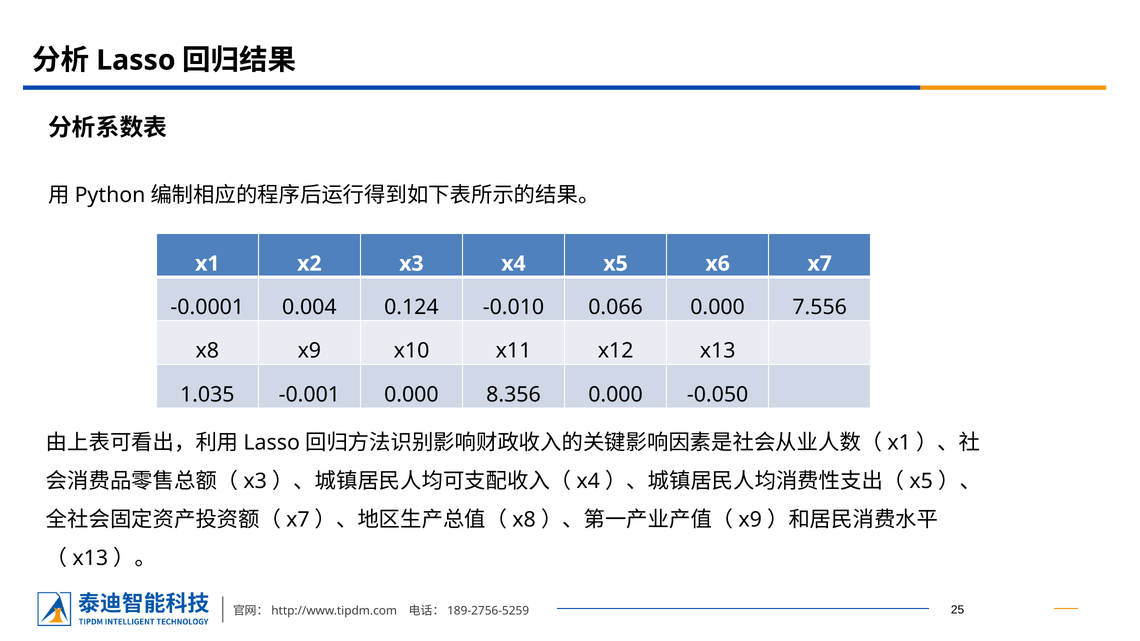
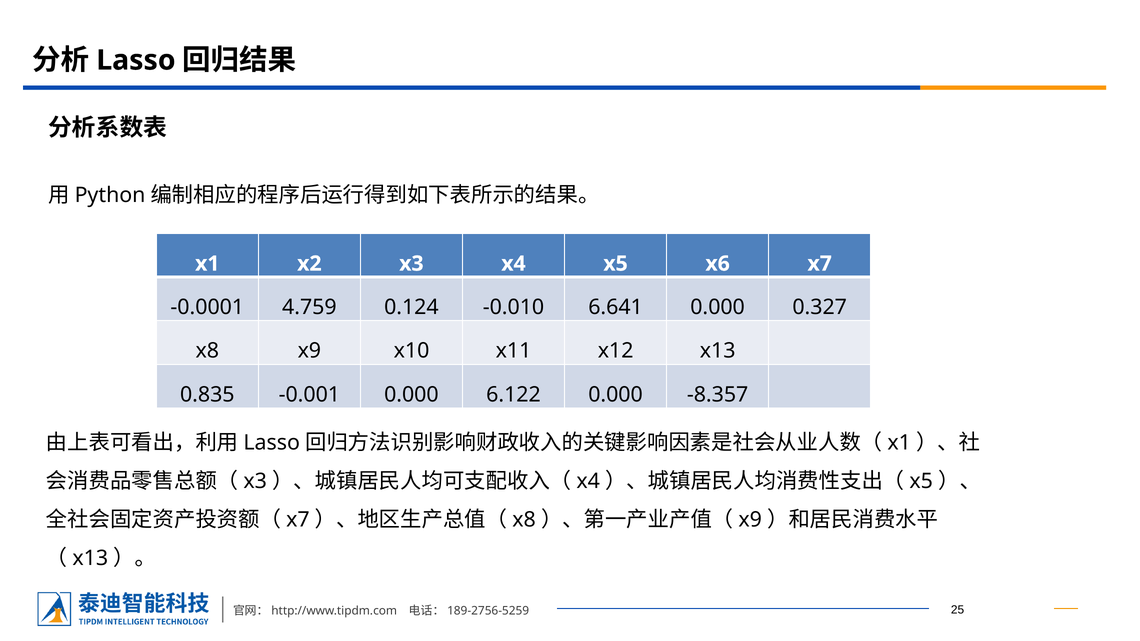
0.004: 0.004 -> 4.759 (309, 307)
0.066: 0.066 -> 6.641 (616, 307)
7.556: 7.556 -> 0.327 (820, 307)
1.035: 1.035 -> 0.835 (207, 395)
8.356: 8.356 -> 6.122 (513, 395)
-0.050: -0.050 -> -8.357 (718, 395)
